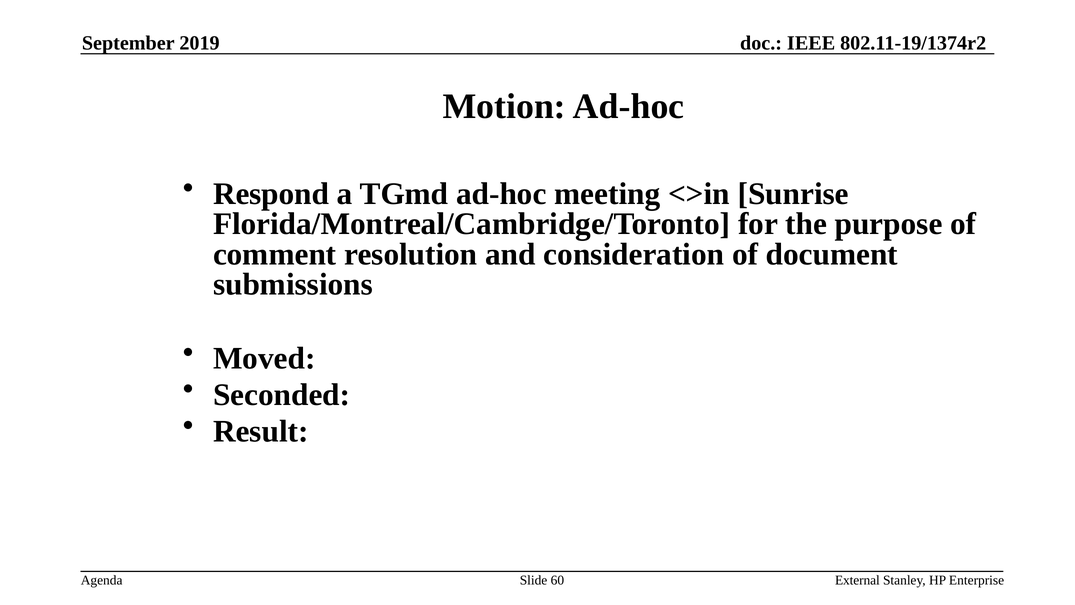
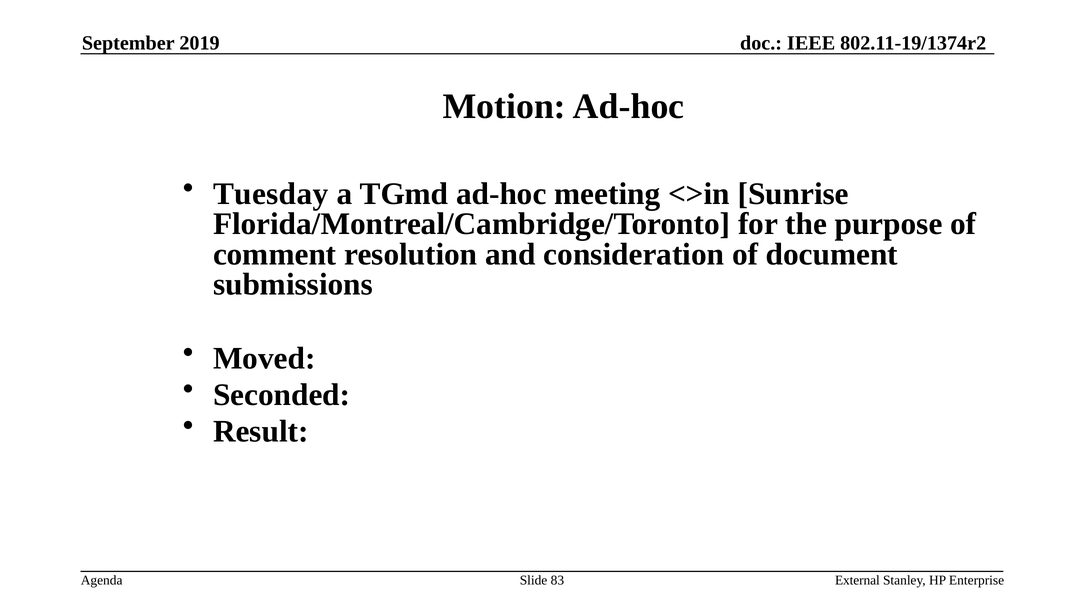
Respond: Respond -> Tuesday (271, 194)
60: 60 -> 83 (557, 580)
